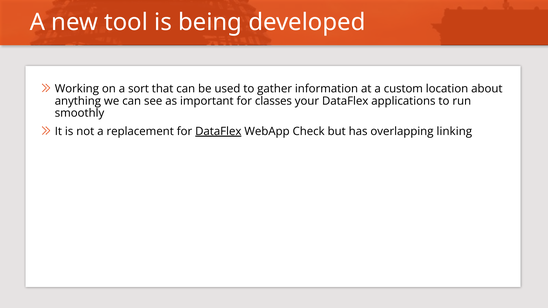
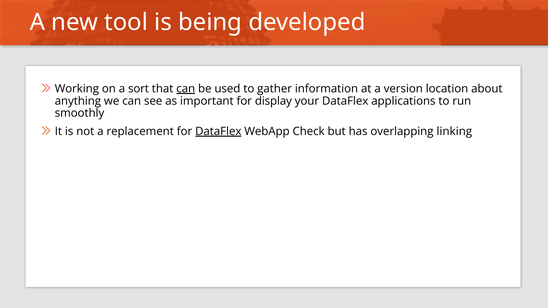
can underline: none -> present (186, 89)
custom: custom -> version (403, 89)
classes: classes -> display (273, 101)
